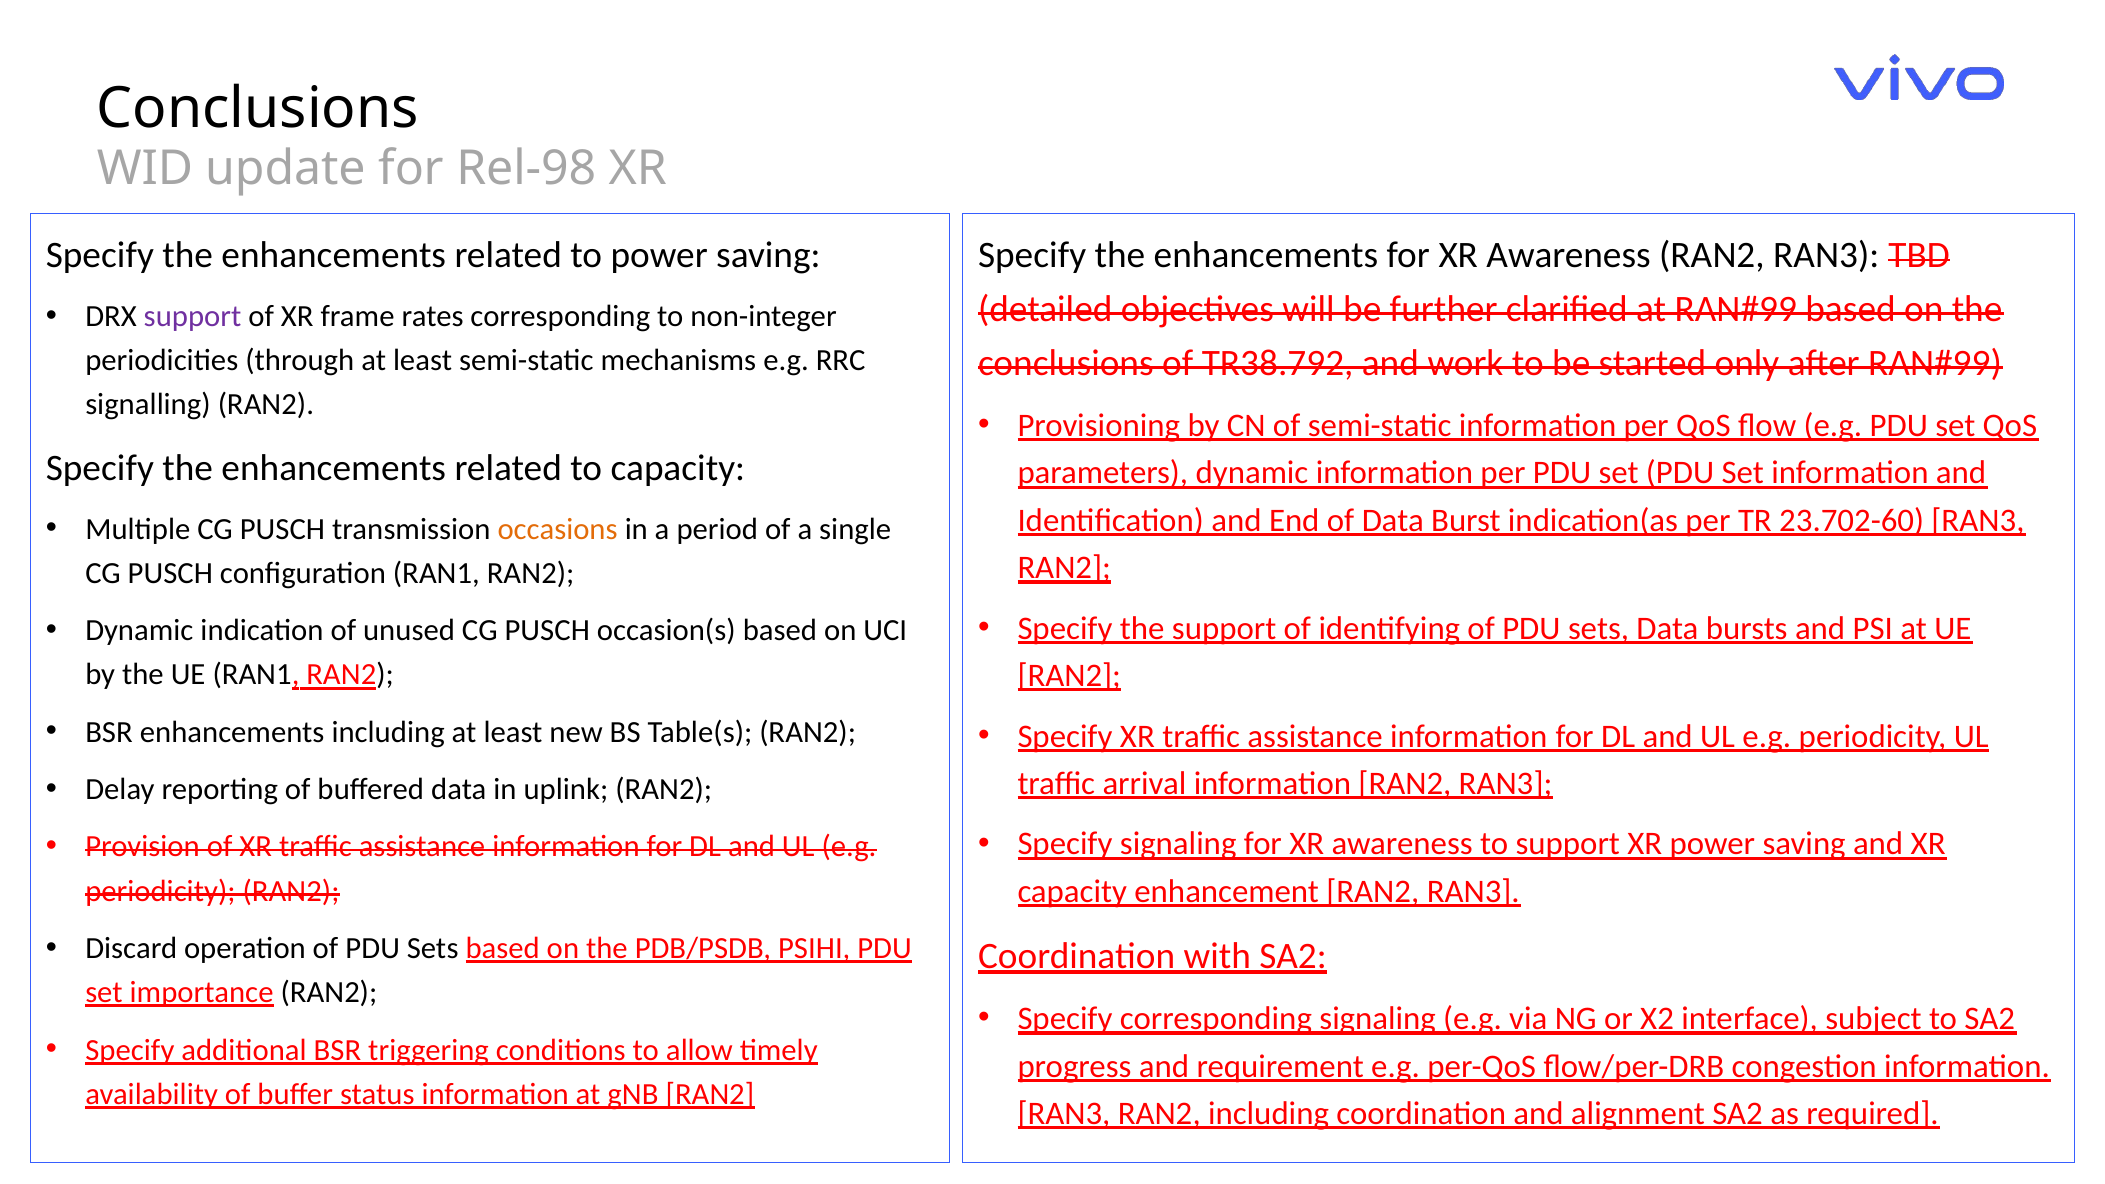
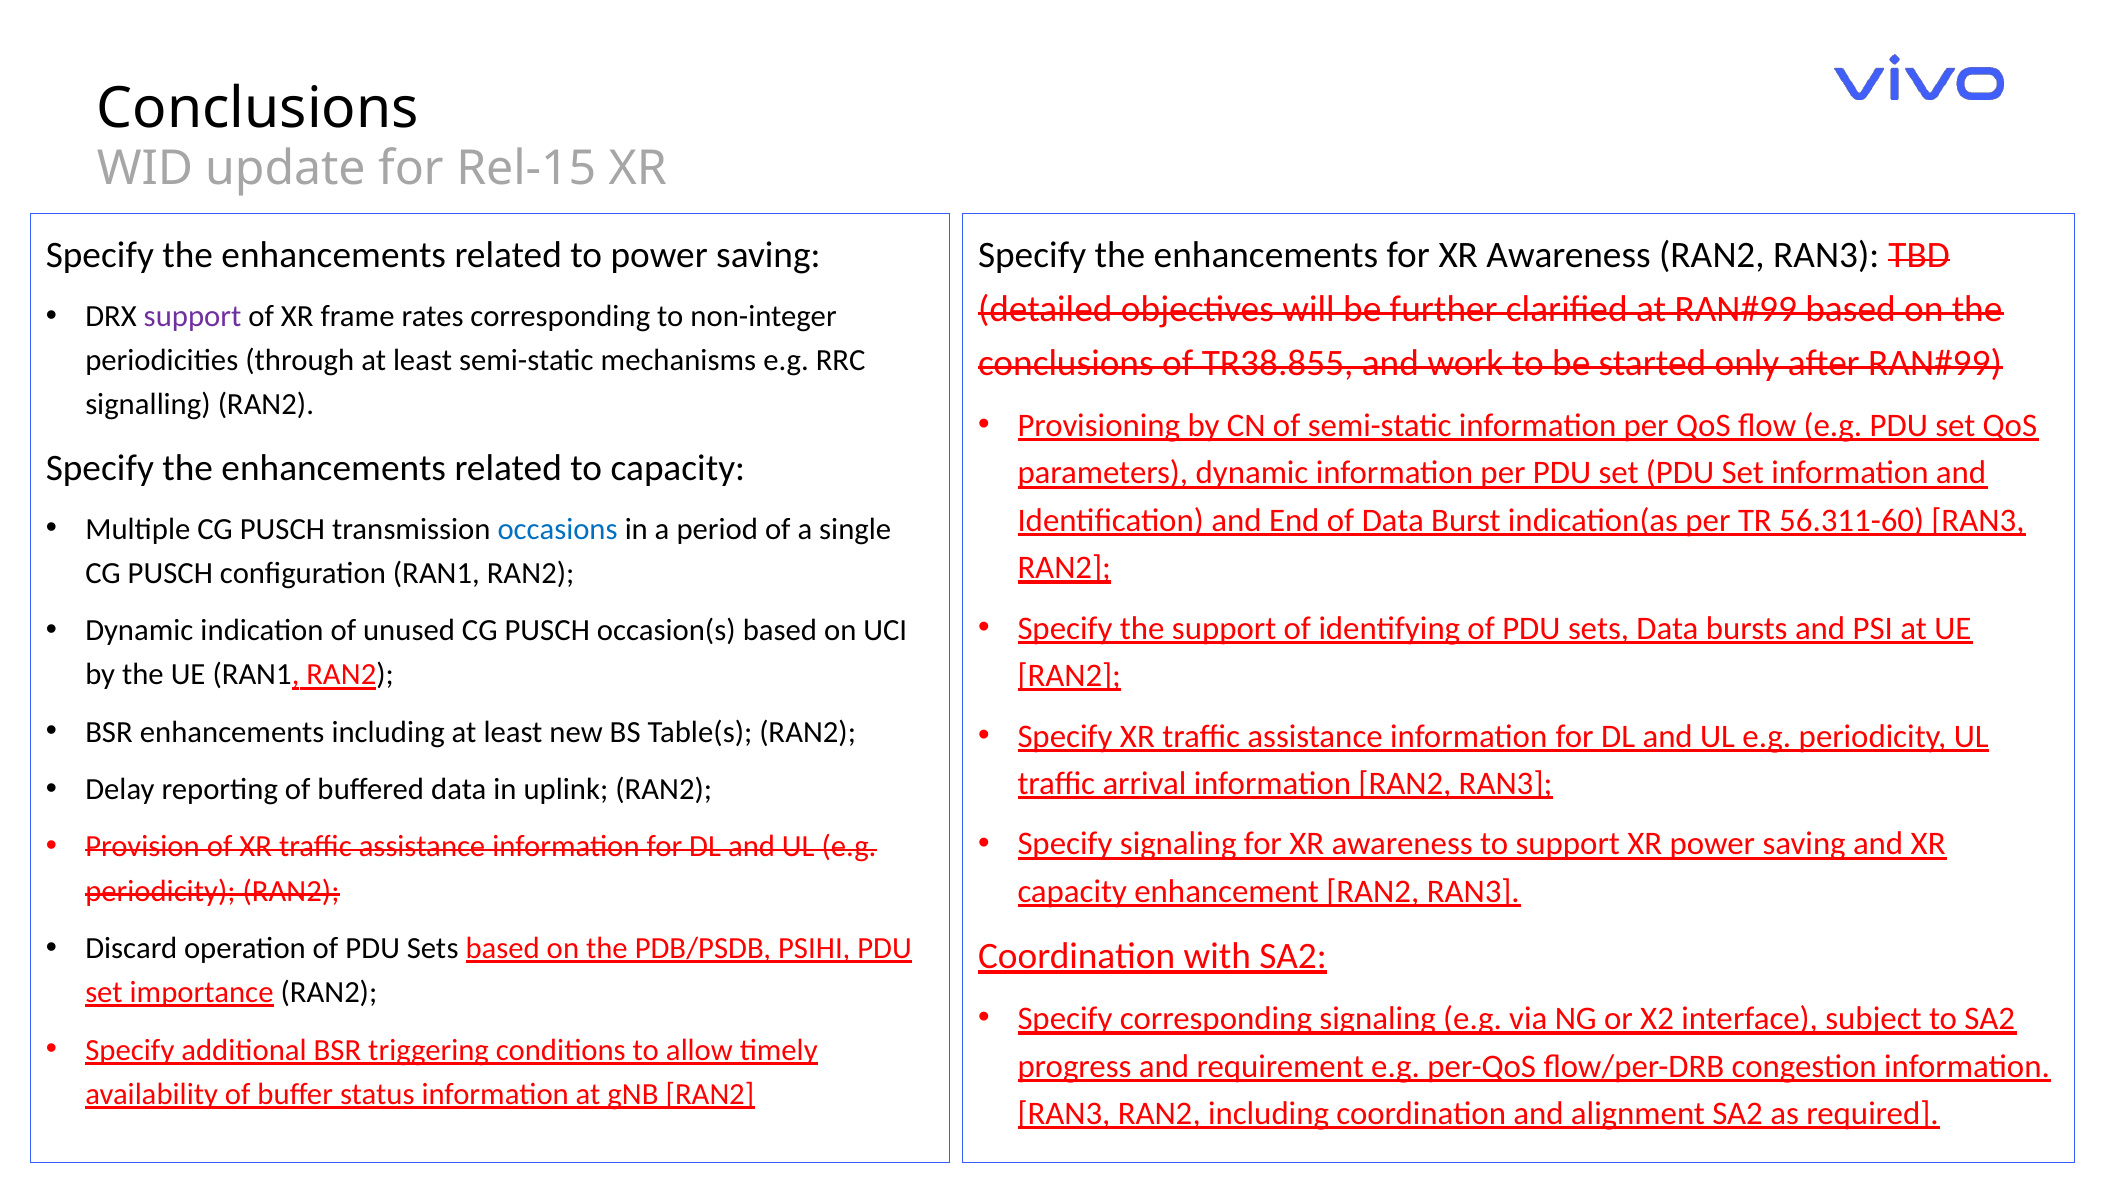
Rel-98: Rel-98 -> Rel-15 (526, 169)
TR38.792: TR38.792 -> TR38.855 (1278, 363)
23.702-60: 23.702-60 -> 56.311-60 (1852, 520)
occasions colour: orange -> blue (558, 529)
